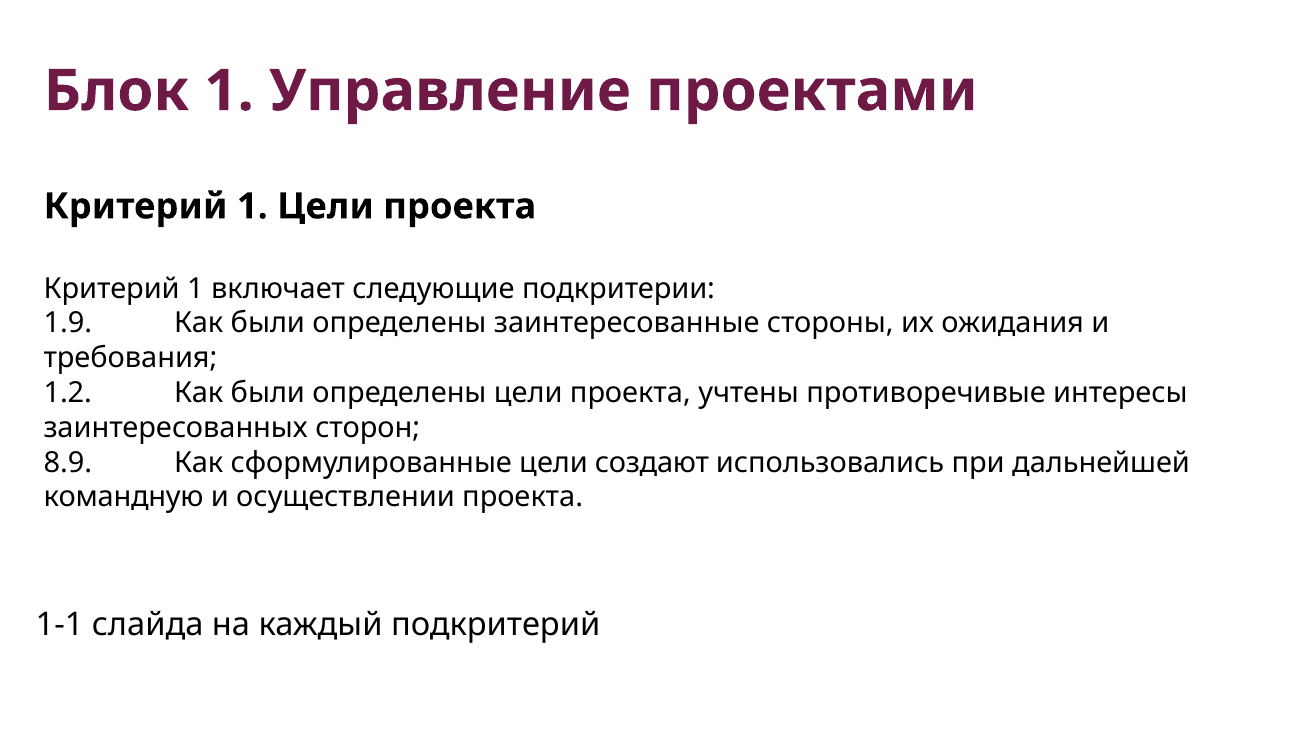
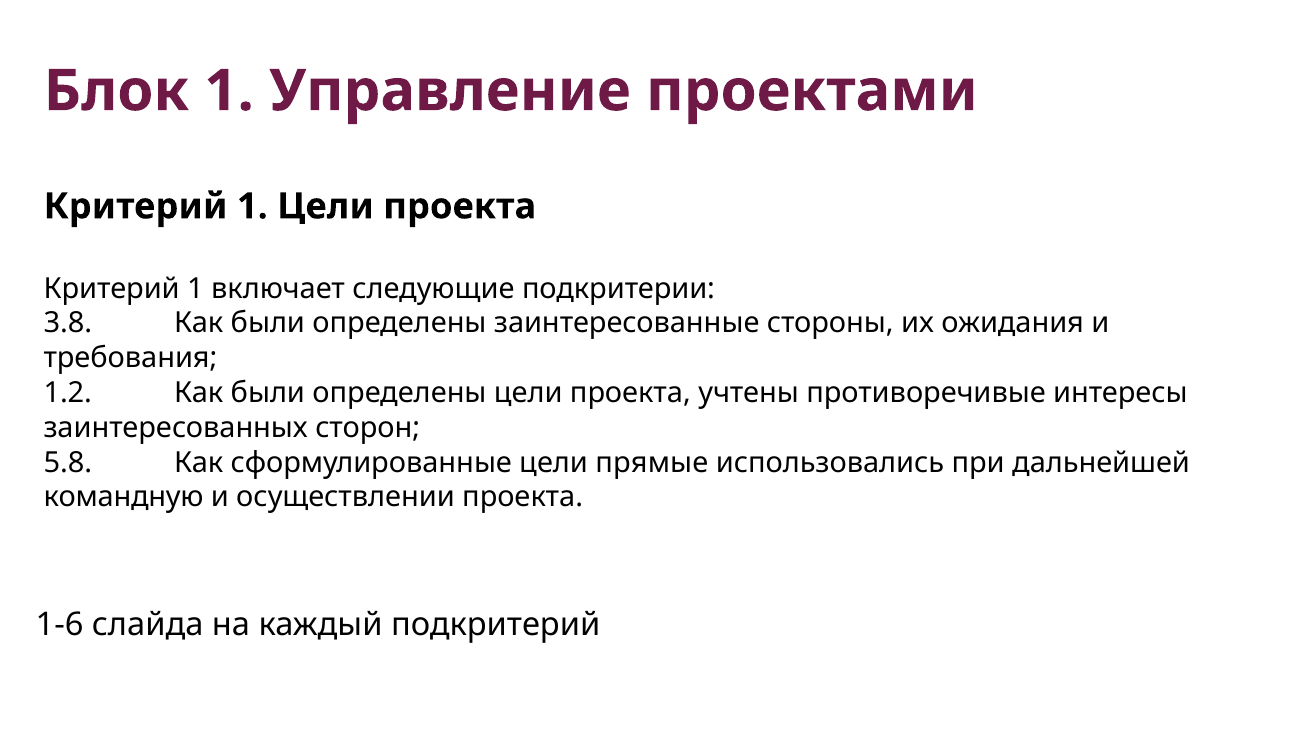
1.9: 1.9 -> 3.8 (68, 324)
8.9: 8.9 -> 5.8 (68, 463)
создают: создают -> прямые (652, 463)
1-1: 1-1 -> 1-6 (60, 626)
